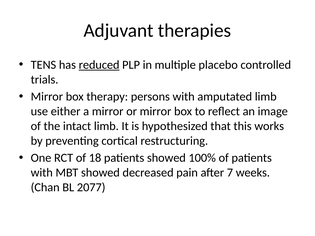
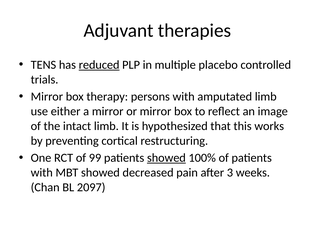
18: 18 -> 99 (95, 158)
showed underline: none -> present (166, 158)
7: 7 -> 3 (230, 173)
2077: 2077 -> 2097 (91, 187)
